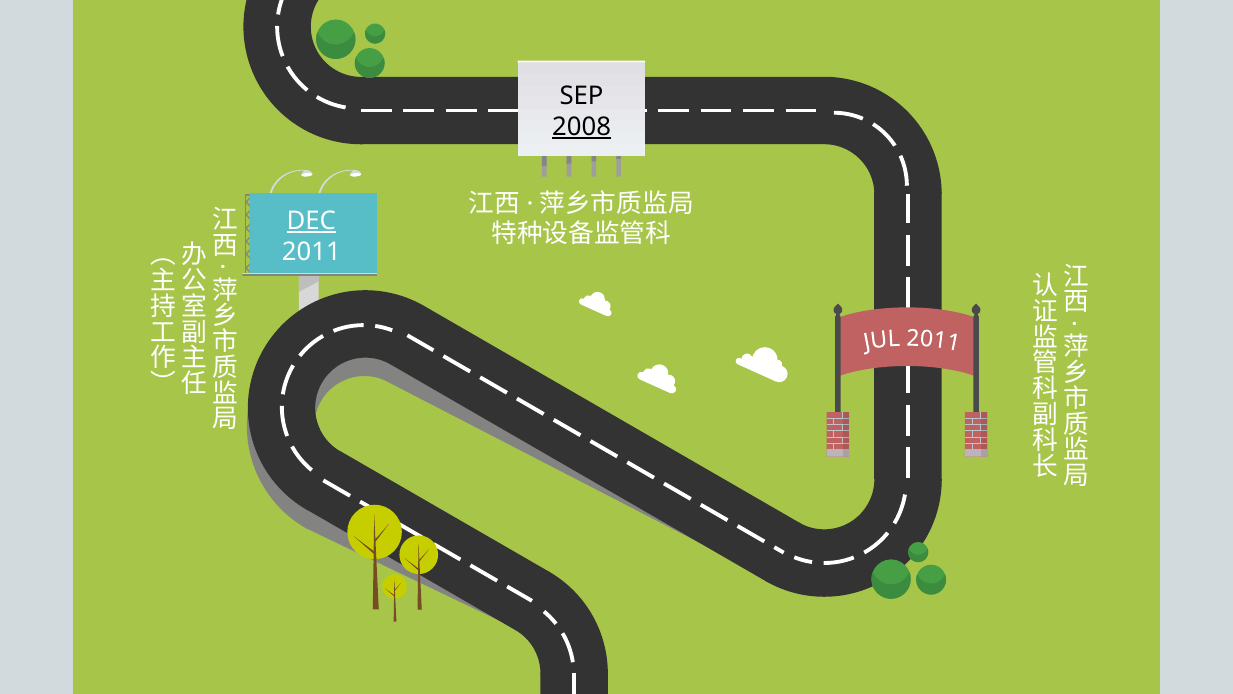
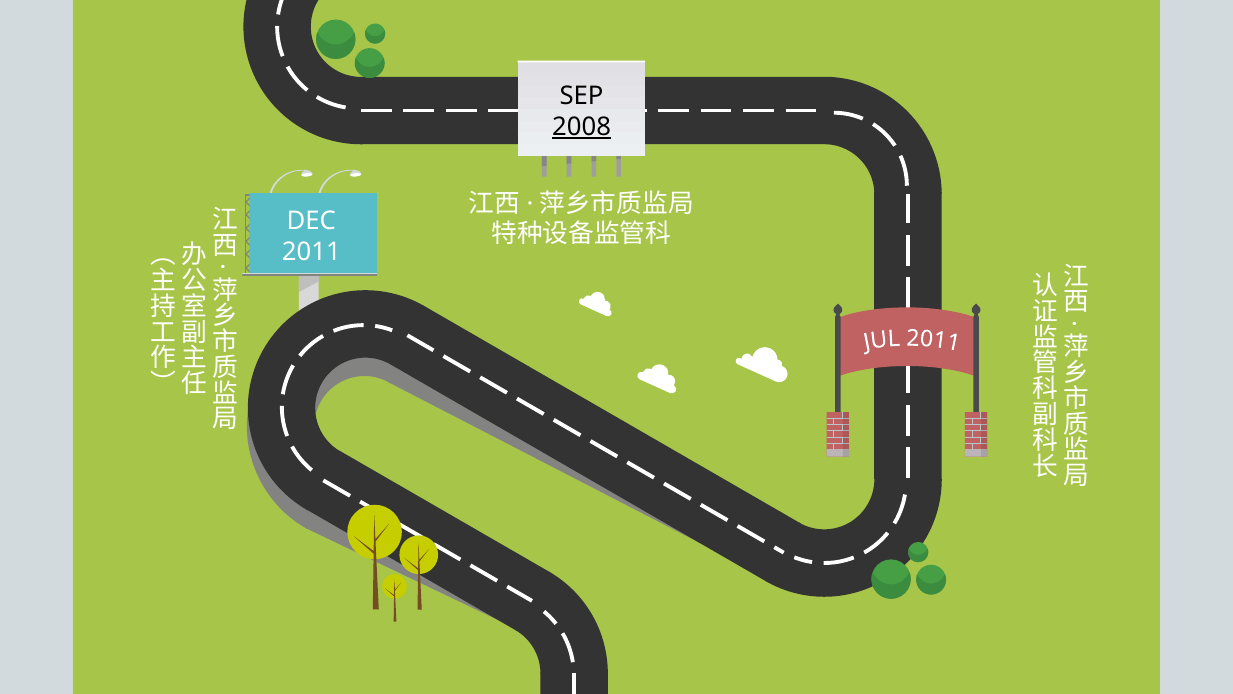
DEC underline: present -> none (311, 221)
